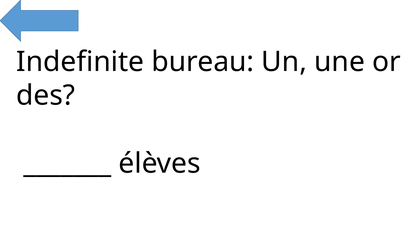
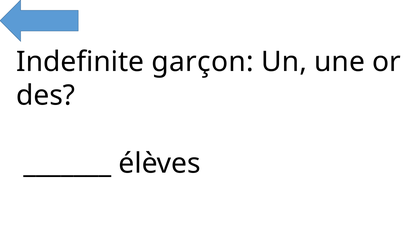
bureau: bureau -> garçon (203, 62)
